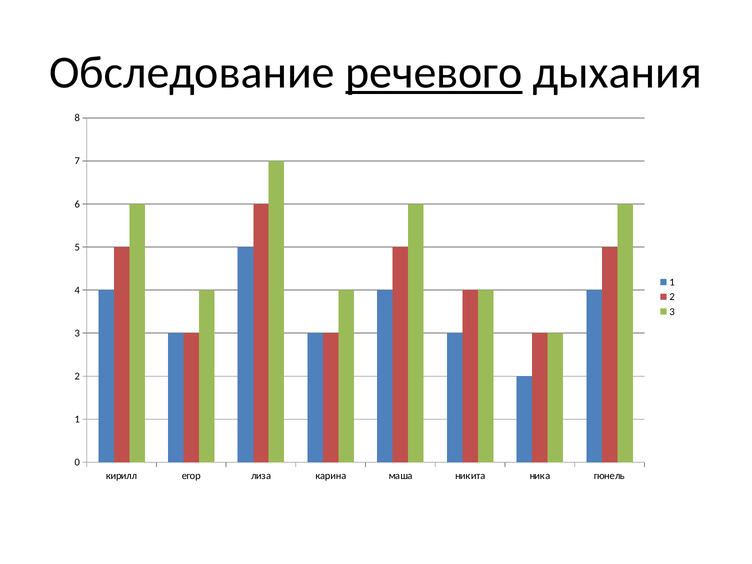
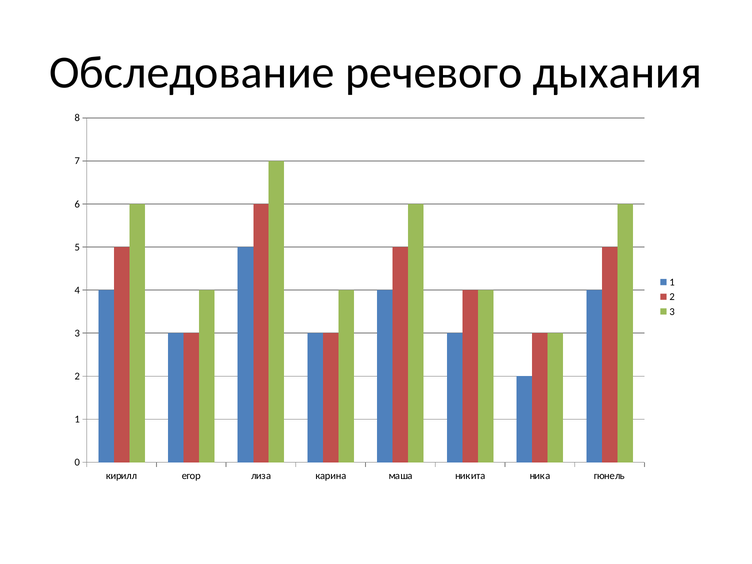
речевого underline: present -> none (434, 73)
